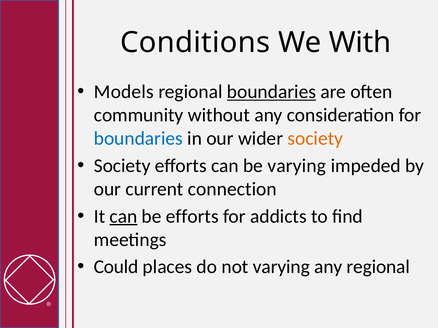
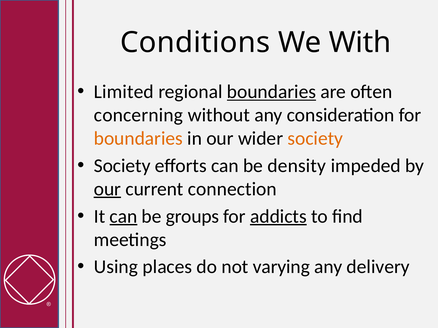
Models: Models -> Limited (124, 92)
community: community -> concerning (139, 115)
boundaries colour: blue -> orange (138, 139)
be varying: varying -> density (297, 166)
our underline: none -> present (107, 189)
be efforts: efforts -> groups (192, 217)
addicts underline: none -> present (278, 217)
Could: Could -> Using (116, 267)
any regional: regional -> delivery (378, 267)
